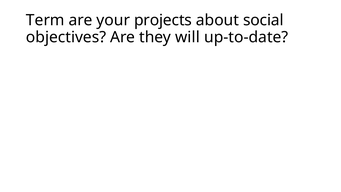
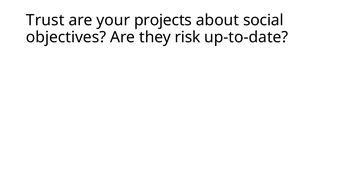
Term: Term -> Trust (45, 20)
will: will -> risk (188, 37)
